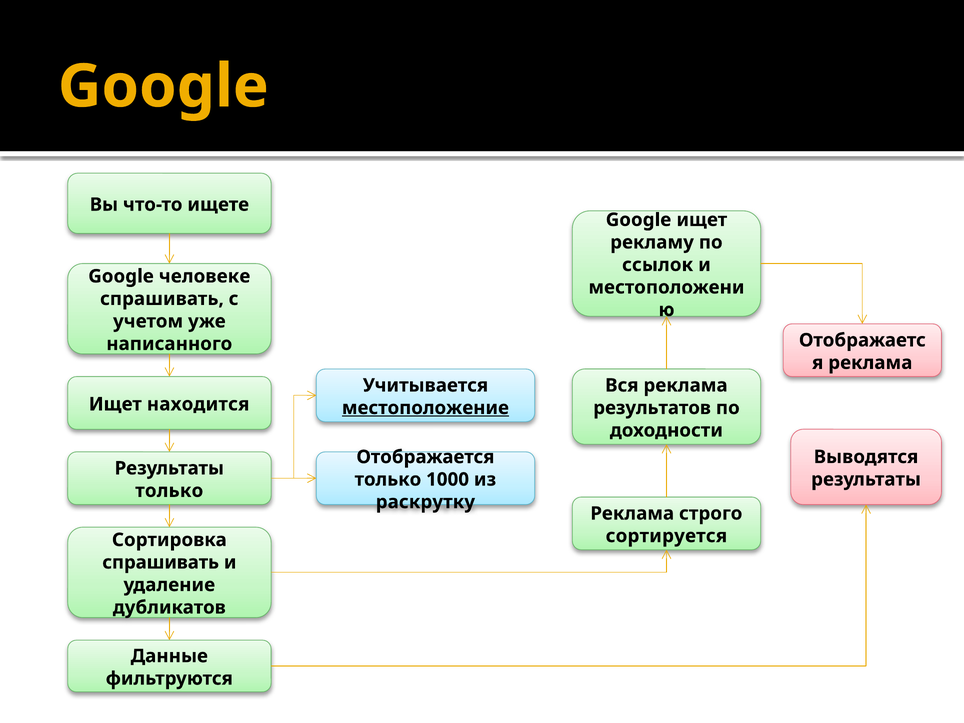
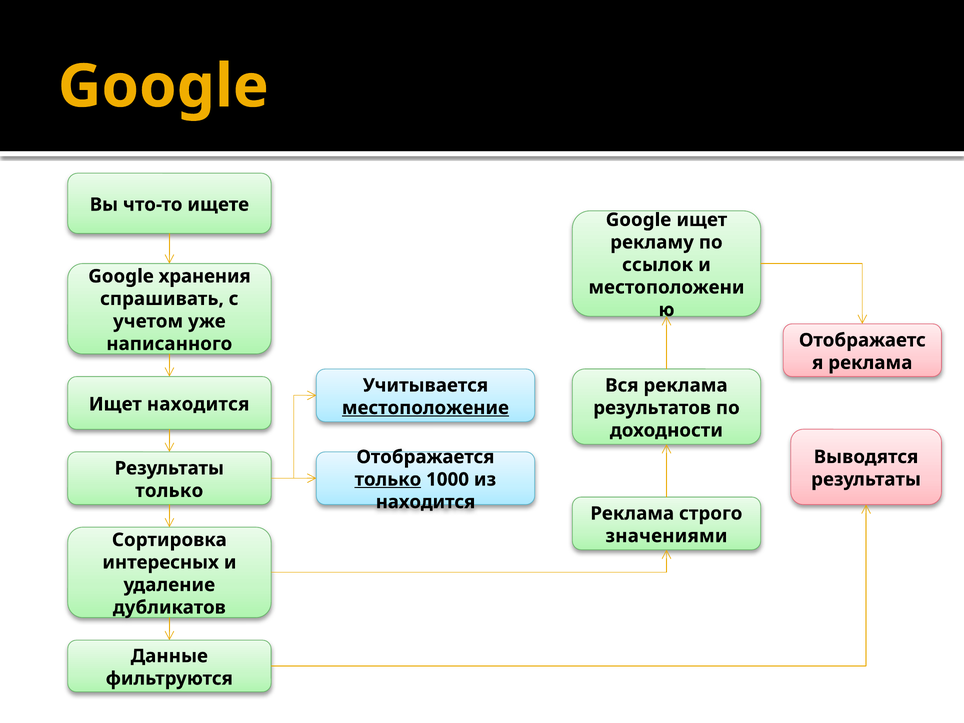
человеке: человеке -> хранения (205, 276)
только underline: none -> present (388, 479)
раскрутку: раскрутку -> находится (425, 502)
сортируется: сортируется -> значениями (666, 536)
спрашивать: спрашивать -> интересных (161, 562)
